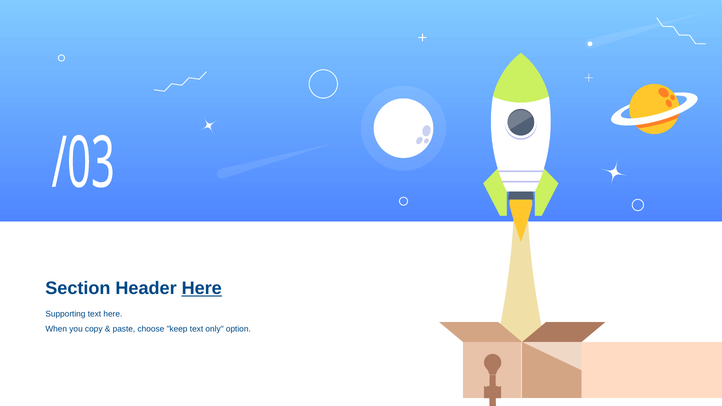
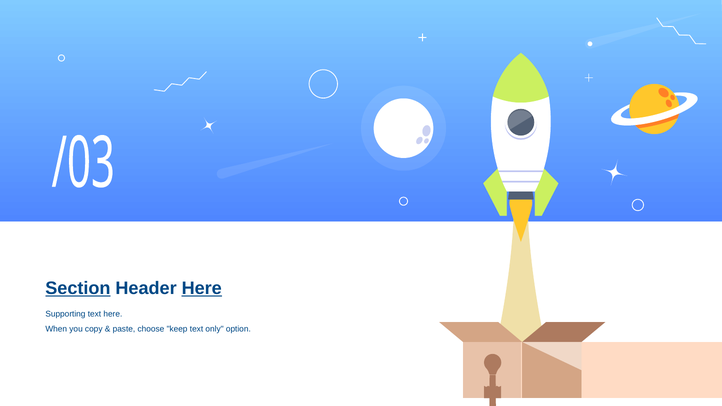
Section underline: none -> present (78, 288)
